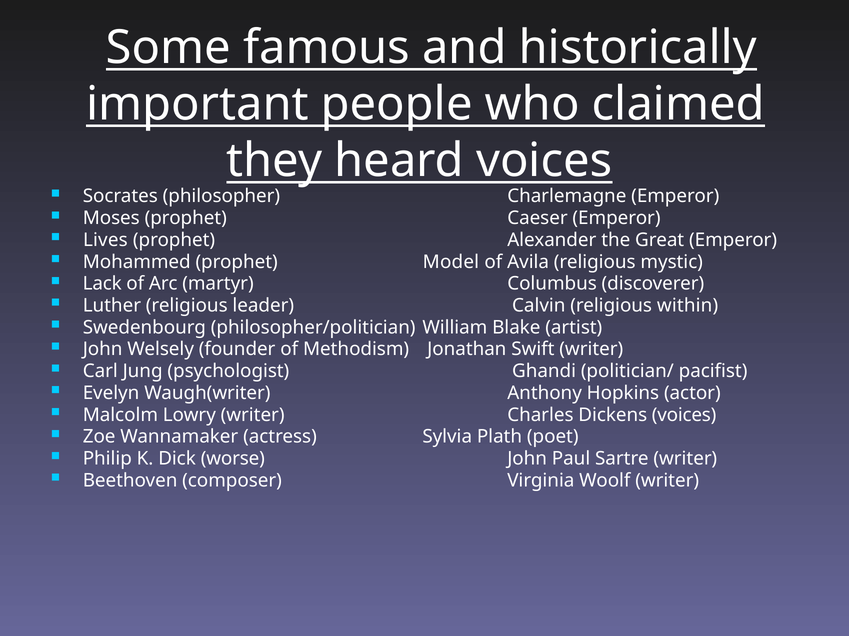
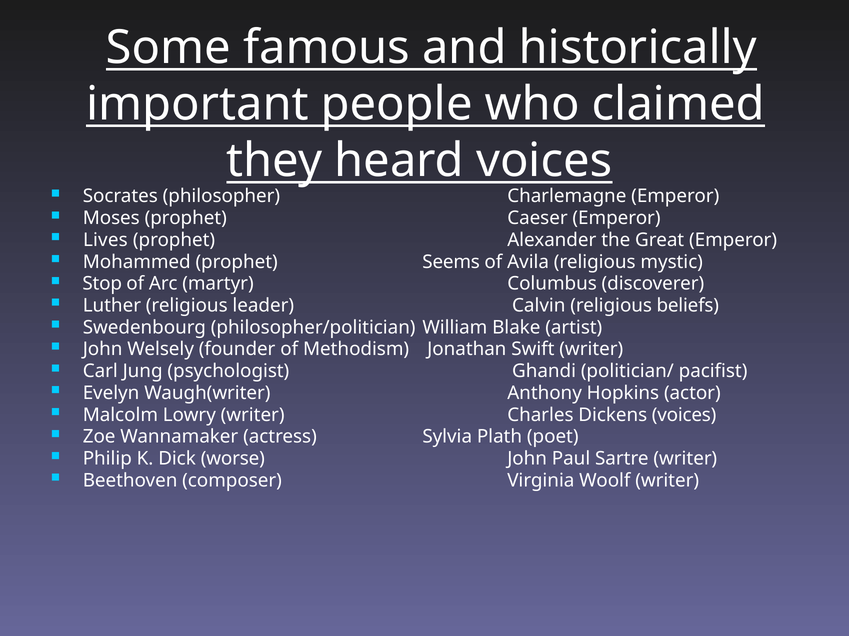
Model: Model -> Seems (451, 262)
Lack: Lack -> Stop (102, 284)
within: within -> beliefs (688, 306)
